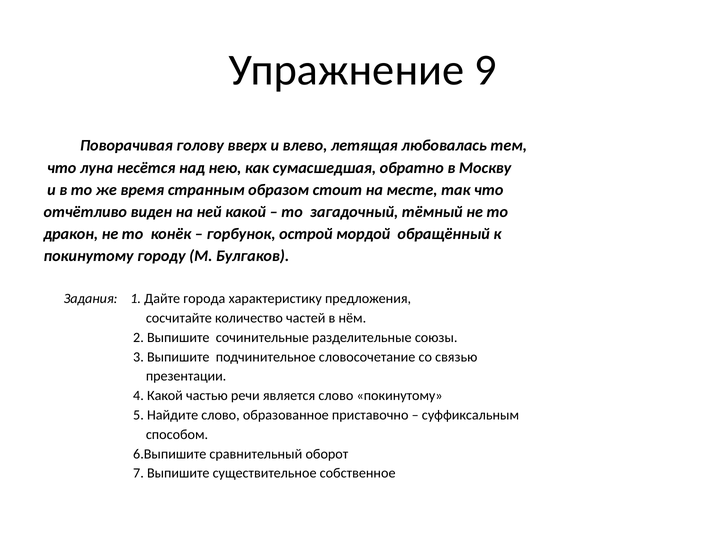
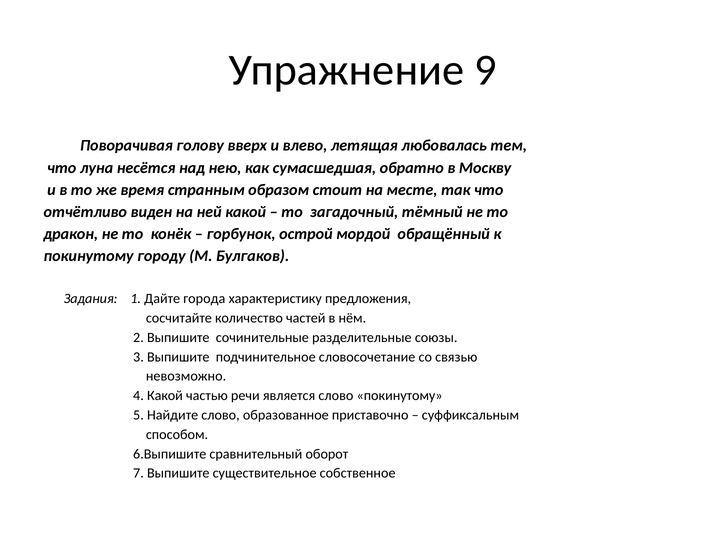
презентации: презентации -> невозможно (186, 377)
